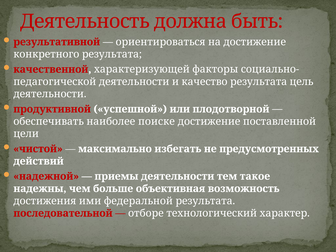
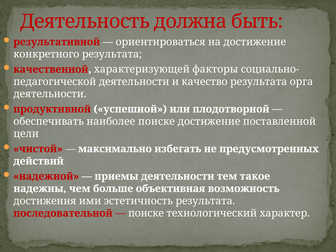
цель: цель -> орга (301, 82)
федеральной: федеральной -> эстетичность (138, 201)
отборе: отборе -> поиске (146, 213)
